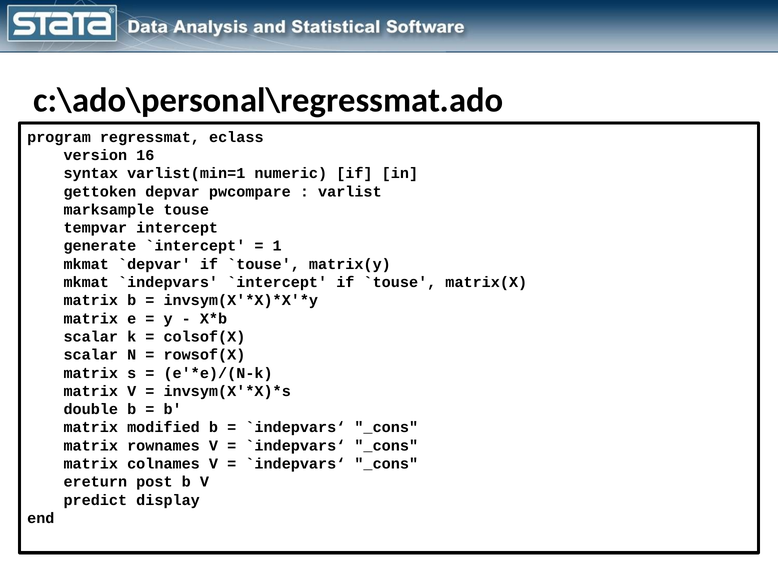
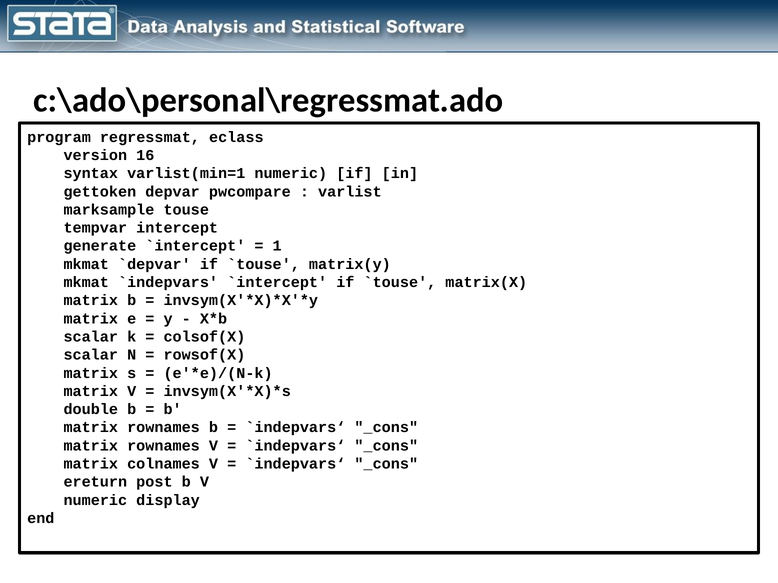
modified: modified -> rownames (163, 428)
predict: predict -> numeric (95, 500)
